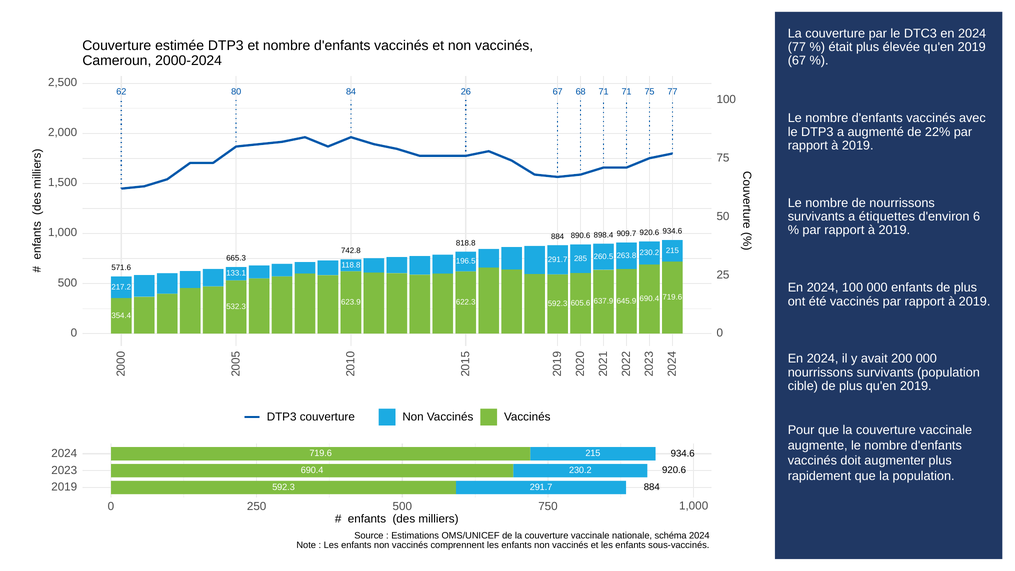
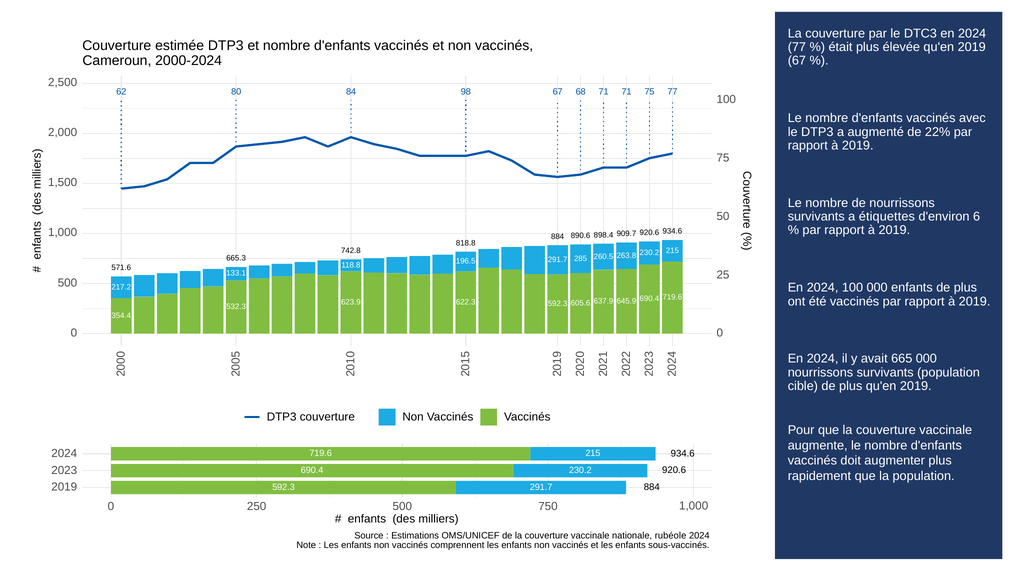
26: 26 -> 98 (466, 91)
200: 200 -> 665 (902, 359)
schéma: schéma -> rubéole (671, 535)
